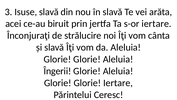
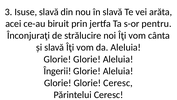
s-or iertare: iertare -> pentru (157, 24)
Glorie Iertare: Iertare -> Ceresc (118, 83)
